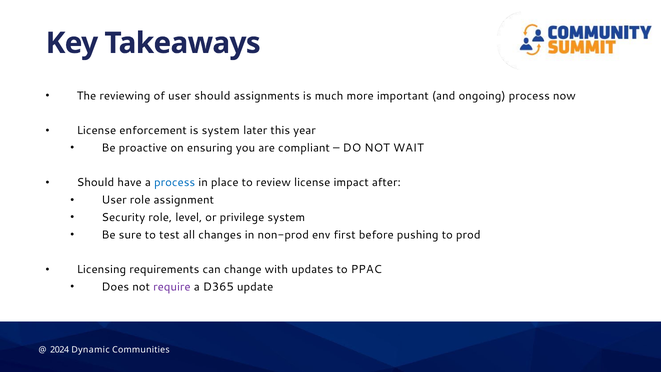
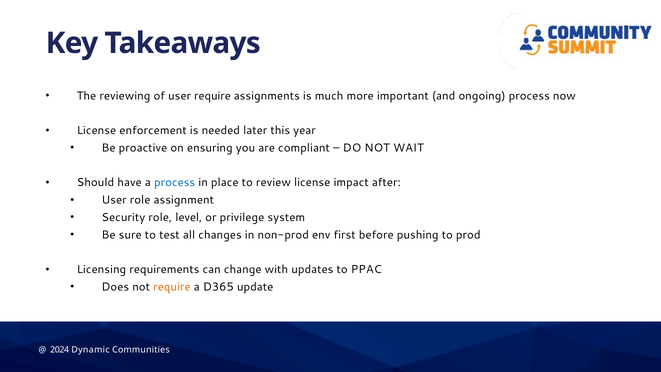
user should: should -> require (212, 96)
is system: system -> needed (221, 130)
require colour: purple -> orange (172, 287)
